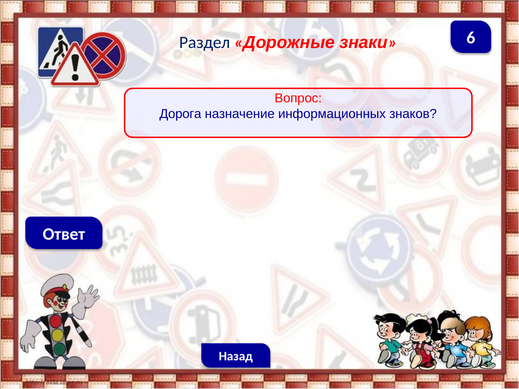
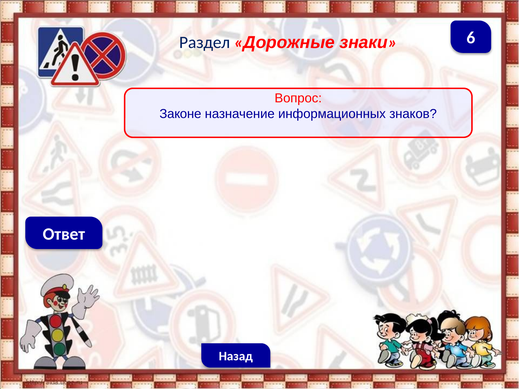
Дорога: Дорога -> Законе (180, 114)
